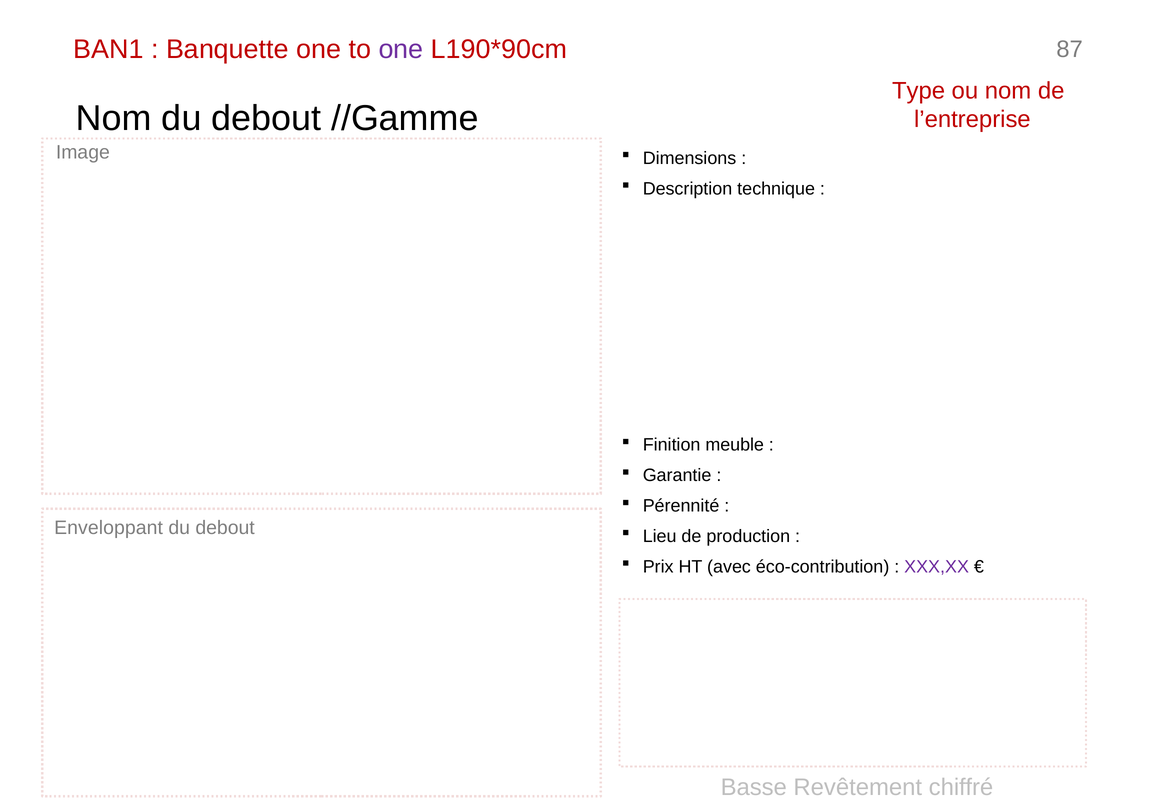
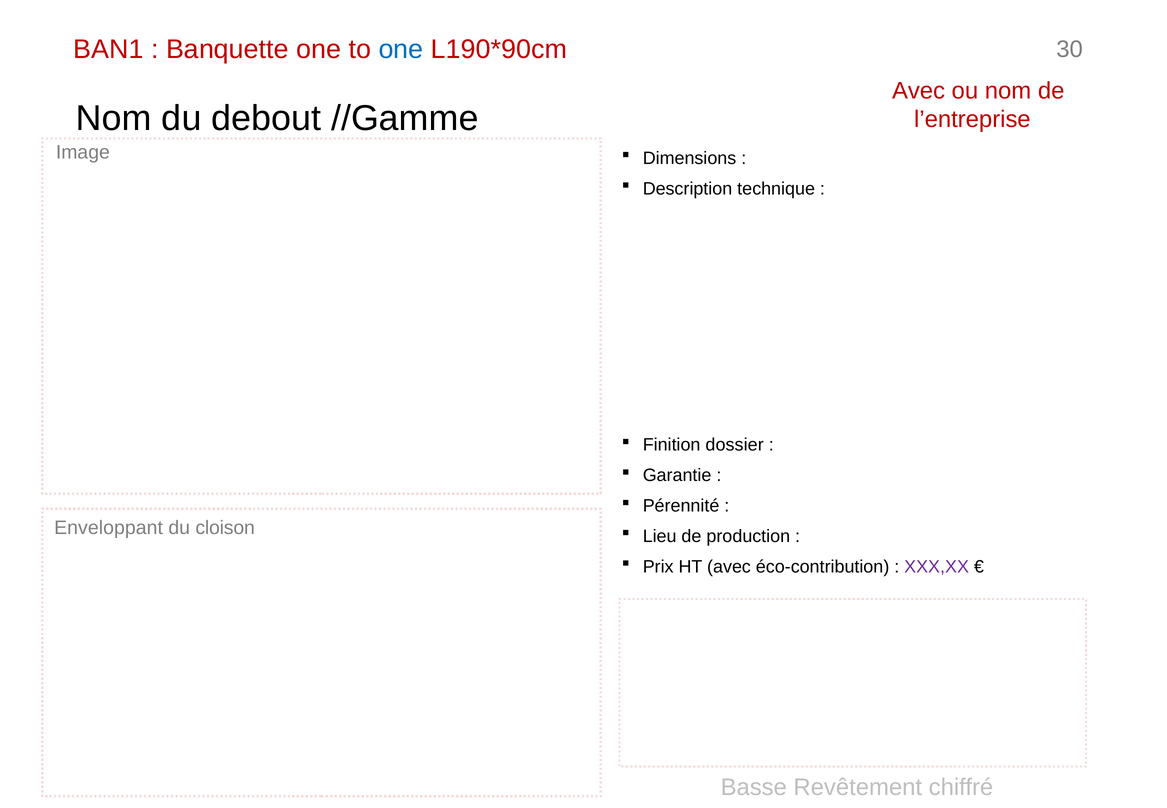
one colour: purple -> blue (401, 49)
87: 87 -> 30 (1070, 49)
Type: Type -> Avec (919, 91)
meuble: meuble -> dossier (735, 445)
debout: debout -> cloison (225, 528)
